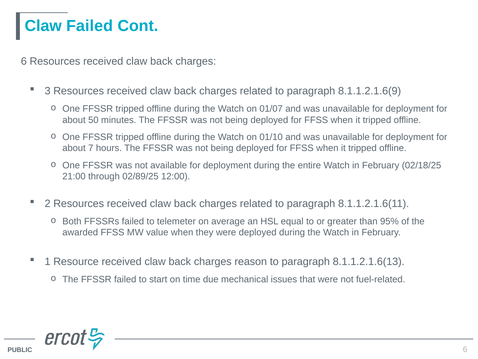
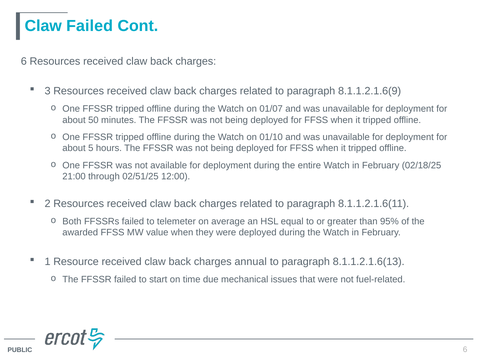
7: 7 -> 5 (91, 148)
02/89/25: 02/89/25 -> 02/51/25 (140, 176)
reason: reason -> annual (251, 261)
